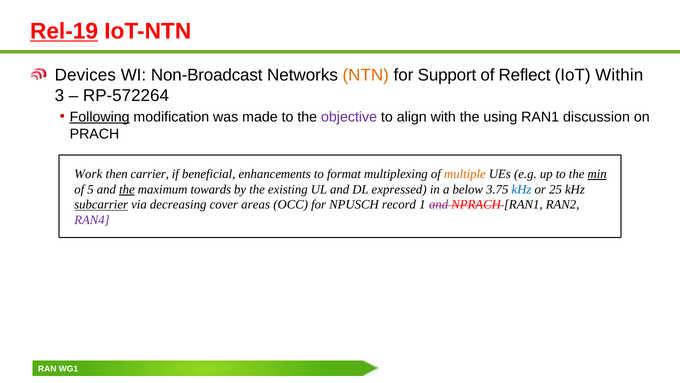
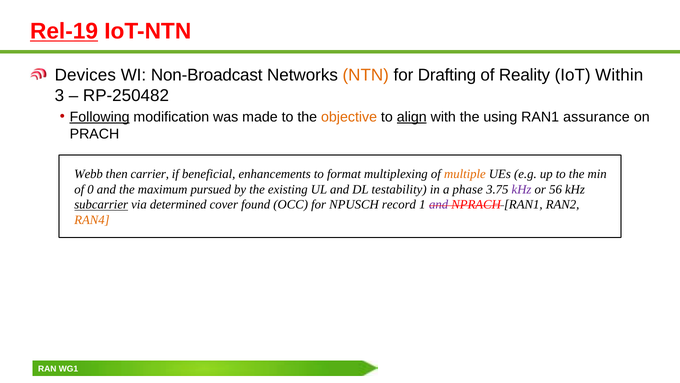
Support: Support -> Drafting (447, 75)
Reflect: Reflect -> Reality (525, 75)
RP-572264: RP-572264 -> RP-250482 (126, 95)
objective colour: purple -> orange (349, 117)
align underline: none -> present (412, 117)
discussion: discussion -> assurance (596, 117)
Work: Work -> Webb (88, 174)
min underline: present -> none (597, 174)
5: 5 -> 0 (91, 189)
the underline: present -> none (127, 189)
towards: towards -> pursued (211, 189)
expressed: expressed -> testability (399, 189)
below: below -> phase (468, 189)
kHz colour: blue -> purple (522, 189)
25: 25 -> 56 (556, 189)
decreasing: decreasing -> determined (178, 205)
areas: areas -> found (256, 205)
RAN4 colour: purple -> orange (92, 220)
